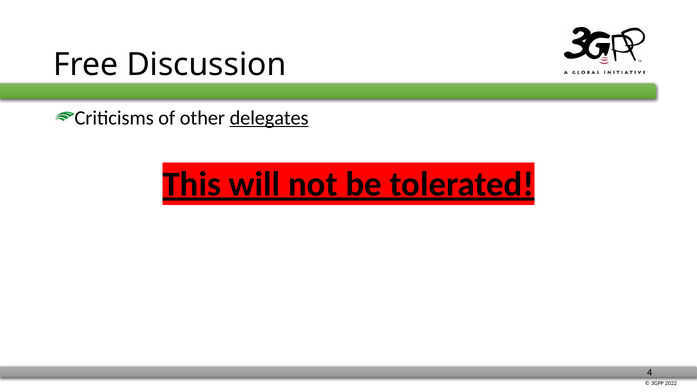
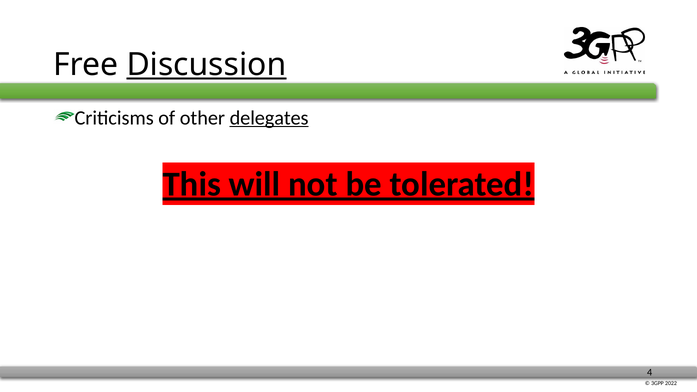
Discussion underline: none -> present (206, 65)
